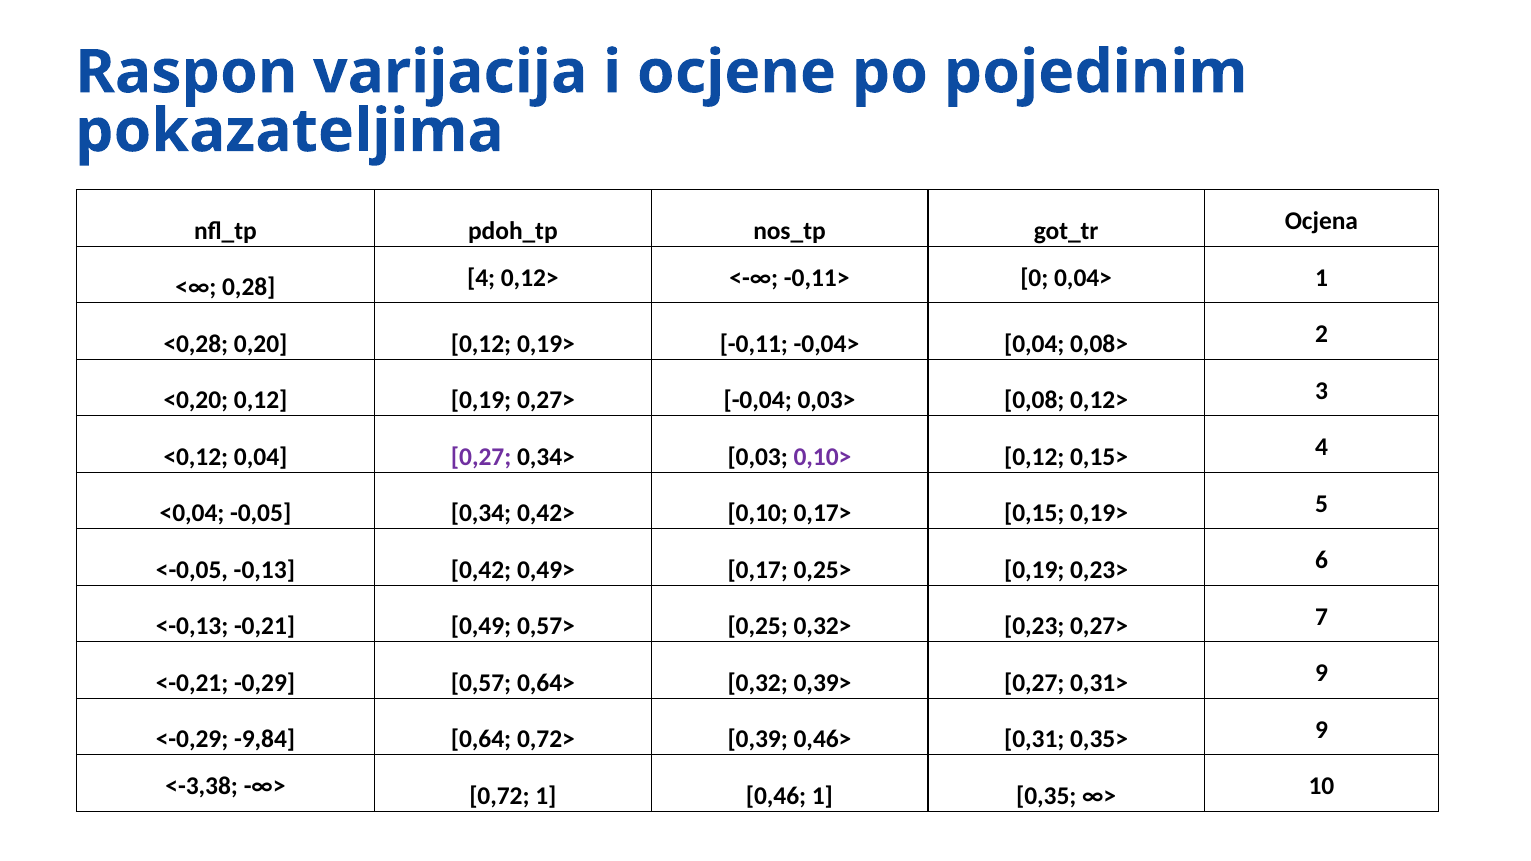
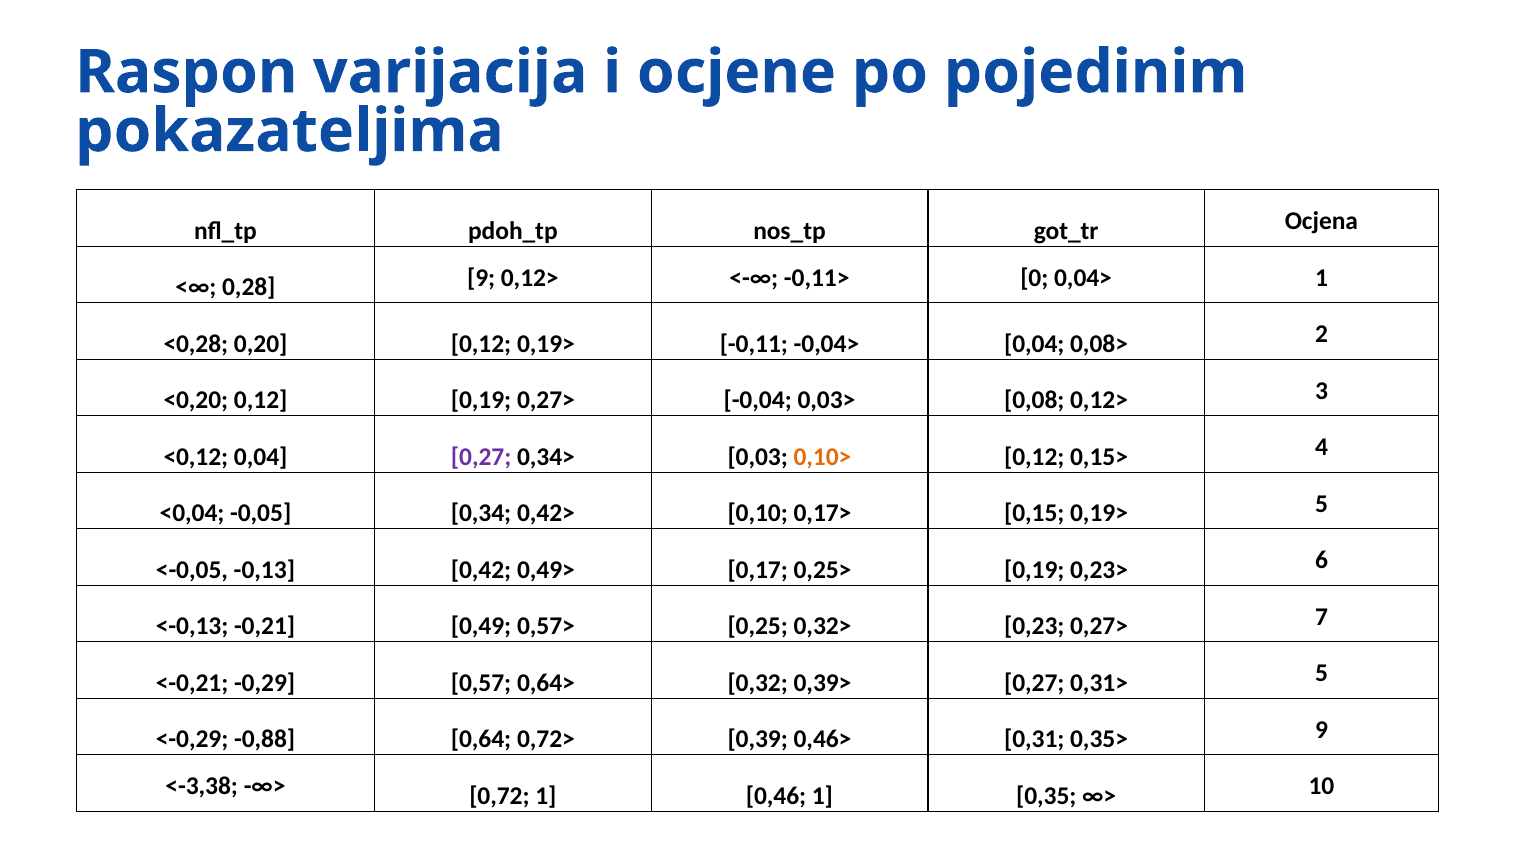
0,28 4: 4 -> 9 (481, 278)
0,10> colour: purple -> orange (822, 457)
0,31> 9: 9 -> 5 (1321, 674)
-9,84: -9,84 -> -0,88 (265, 740)
